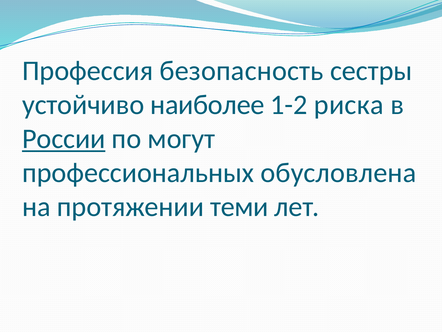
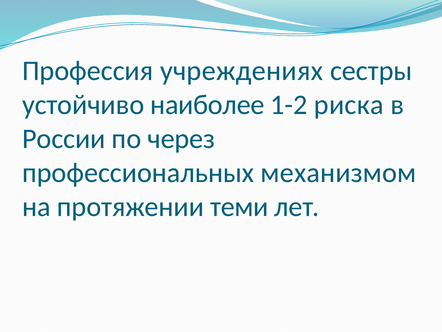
безопасность: безопасность -> учреждениях (241, 71)
России underline: present -> none (64, 139)
могут: могут -> через (181, 139)
обусловлена: обусловлена -> механизмом (338, 173)
